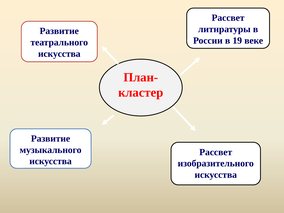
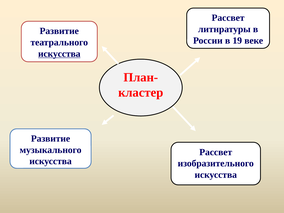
искусства underline: none -> present (59, 54)
